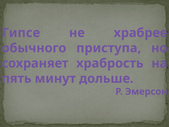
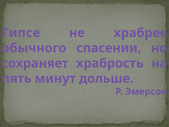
приступа: приступа -> спасении (109, 48)
